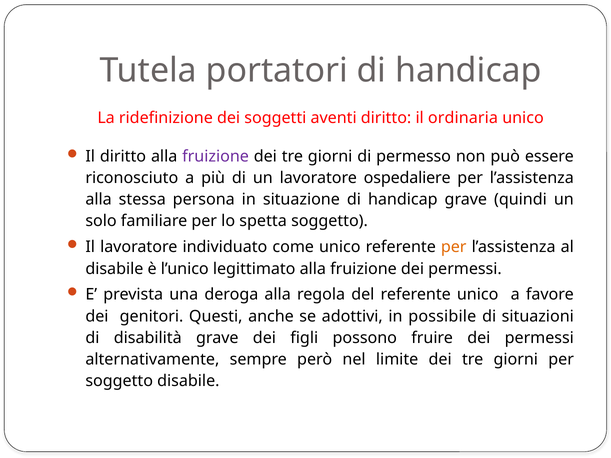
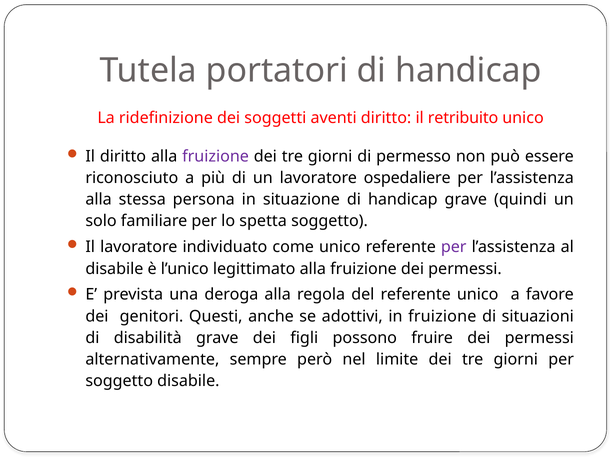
ordinaria: ordinaria -> retribuito (463, 118)
per colour: orange -> purple (454, 247)
in possibile: possibile -> fruizione (442, 316)
